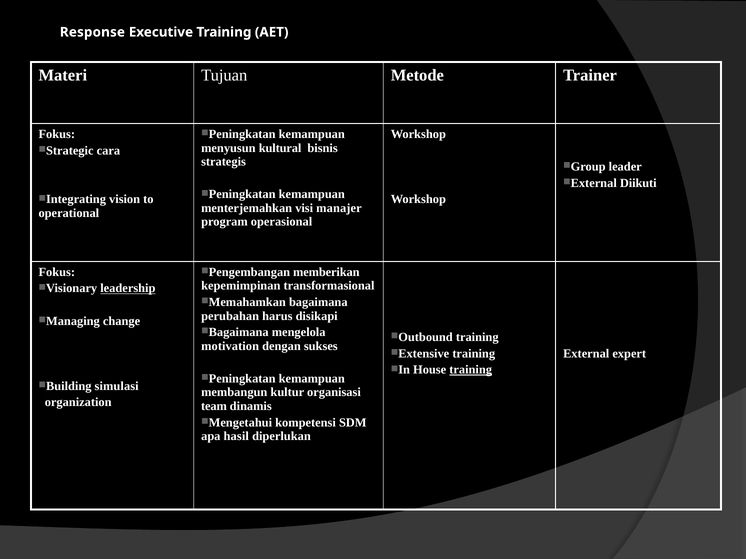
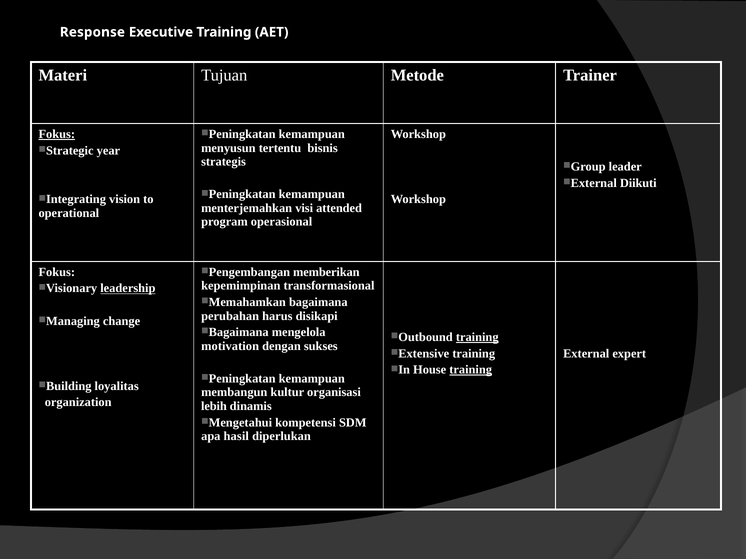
Fokus underline: none -> present (57, 134)
kultural: kultural -> tertentu (280, 148)
cara: cara -> year (108, 151)
manajer: manajer -> attended (339, 208)
training underline: none -> present (477, 338)
simulasi: simulasi -> loyalitas (117, 386)
team: team -> lebih (214, 407)
